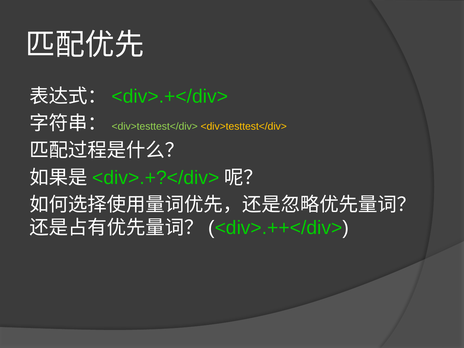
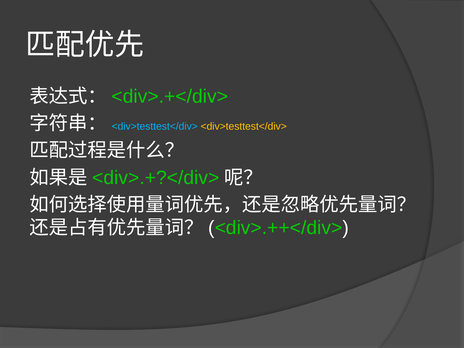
<div>testtest</div> colour: light green -> light blue (155, 126)
